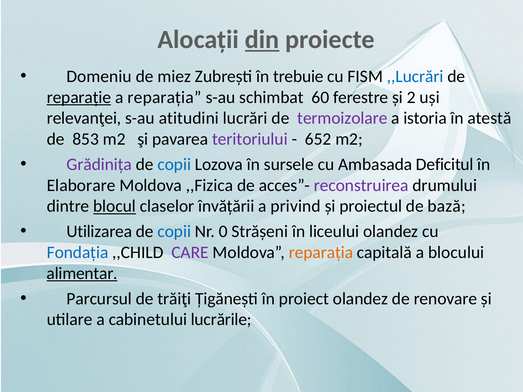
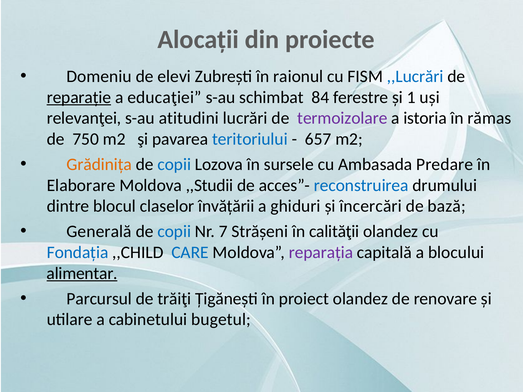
din underline: present -> none (262, 40)
miez: miez -> elevi (174, 76)
trebuie: trebuie -> raionul (298, 76)
a reparația: reparația -> educaţiei (164, 97)
60: 60 -> 84 (320, 97)
2: 2 -> 1 (411, 97)
atestă: atestă -> rămas (489, 118)
853: 853 -> 750 (86, 139)
teritoriului colour: purple -> blue (250, 139)
652: 652 -> 657 (318, 139)
Grădinița colour: purple -> orange (99, 165)
Deficitul: Deficitul -> Predare (445, 165)
,,Fizica: ,,Fizica -> ,,Studii (209, 185)
reconstruirea colour: purple -> blue (361, 185)
blocul underline: present -> none (115, 206)
privind: privind -> ghiduri (296, 206)
proiectul: proiectul -> încercări (371, 206)
Utilizarea: Utilizarea -> Generală (99, 232)
0: 0 -> 7 (223, 232)
liceului: liceului -> calităţii (334, 232)
CARE colour: purple -> blue (190, 253)
reparația colour: orange -> purple (321, 253)
lucrările: lucrările -> bugetul (221, 320)
